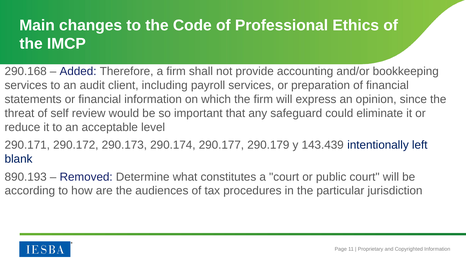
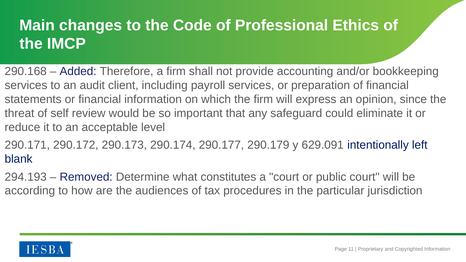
143.439: 143.439 -> 629.091 (323, 145)
890.193: 890.193 -> 294.193 (26, 177)
